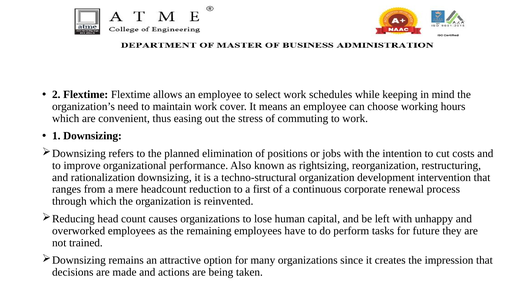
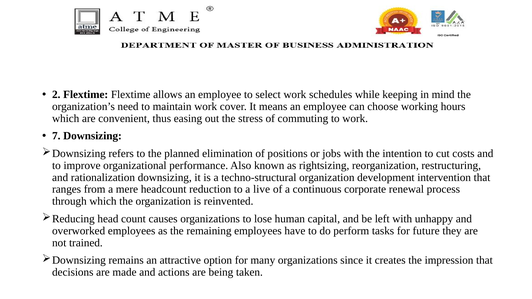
1: 1 -> 7 (56, 136)
first: first -> live (262, 189)
